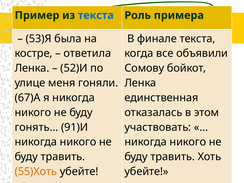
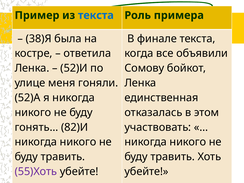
53)Я: 53)Я -> 38)Я (39, 39)
67)А: 67)А -> 52)А (28, 98)
91)И: 91)И -> 82)И (75, 127)
55)Хоть colour: orange -> purple (36, 172)
